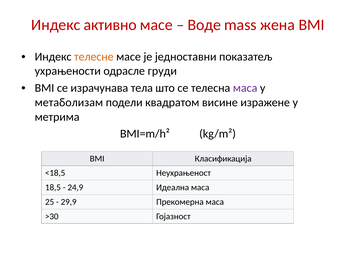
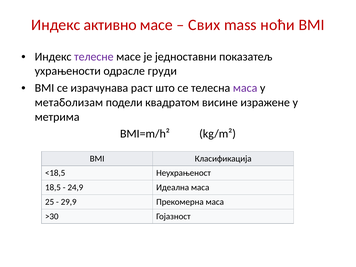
Воде: Воде -> Свих (204, 25)
жена: жена -> ноћи (278, 25)
телесне colour: orange -> purple (94, 57)
тела: тела -> раст (142, 88)
